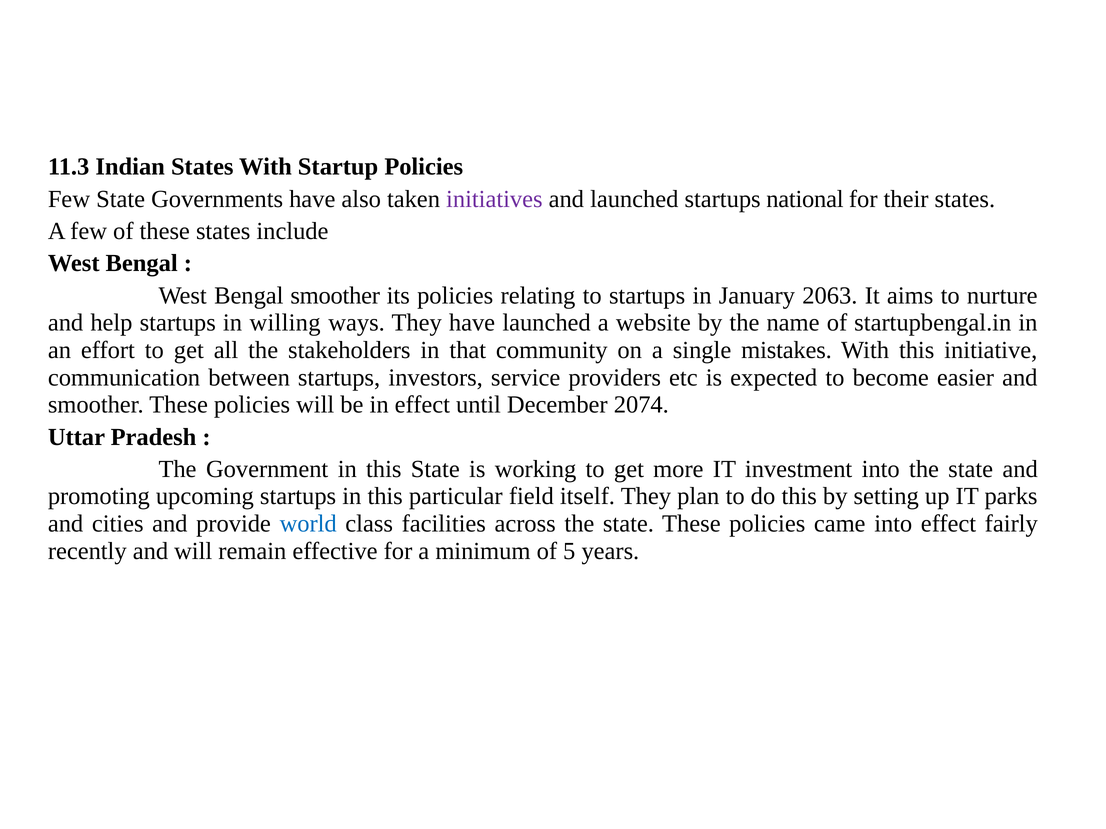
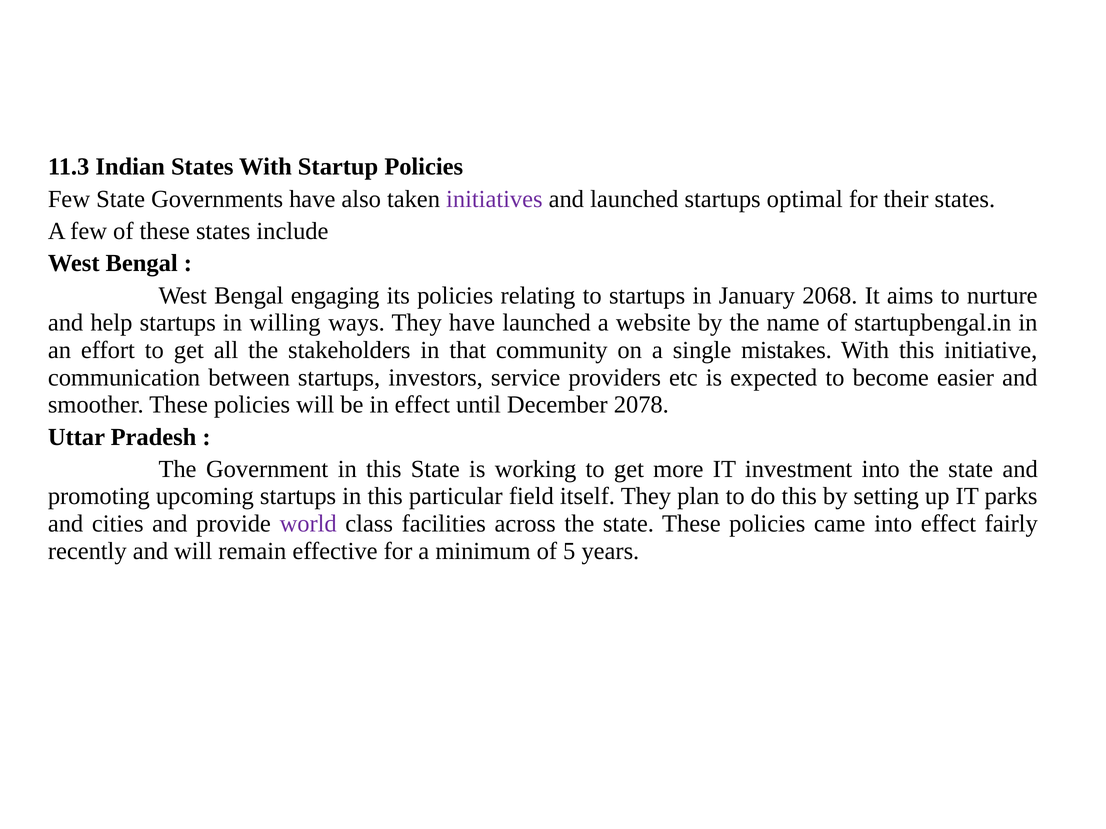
national: national -> optimal (805, 199)
Bengal smoother: smoother -> engaging (335, 296)
2063: 2063 -> 2068 (830, 296)
2074: 2074 -> 2078 (641, 405)
world colour: blue -> purple (308, 524)
